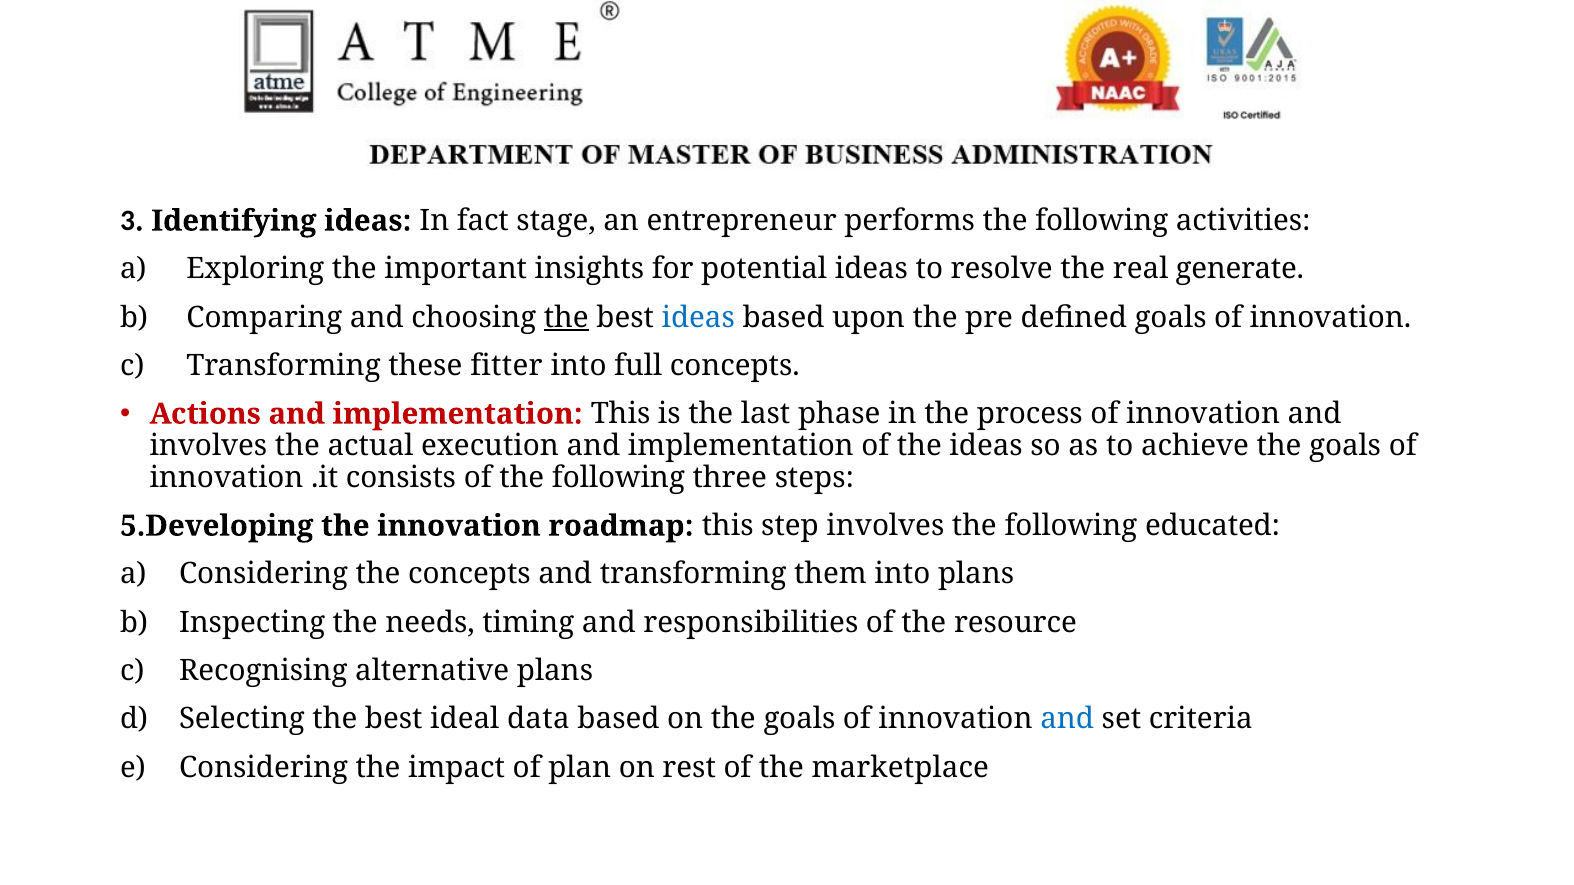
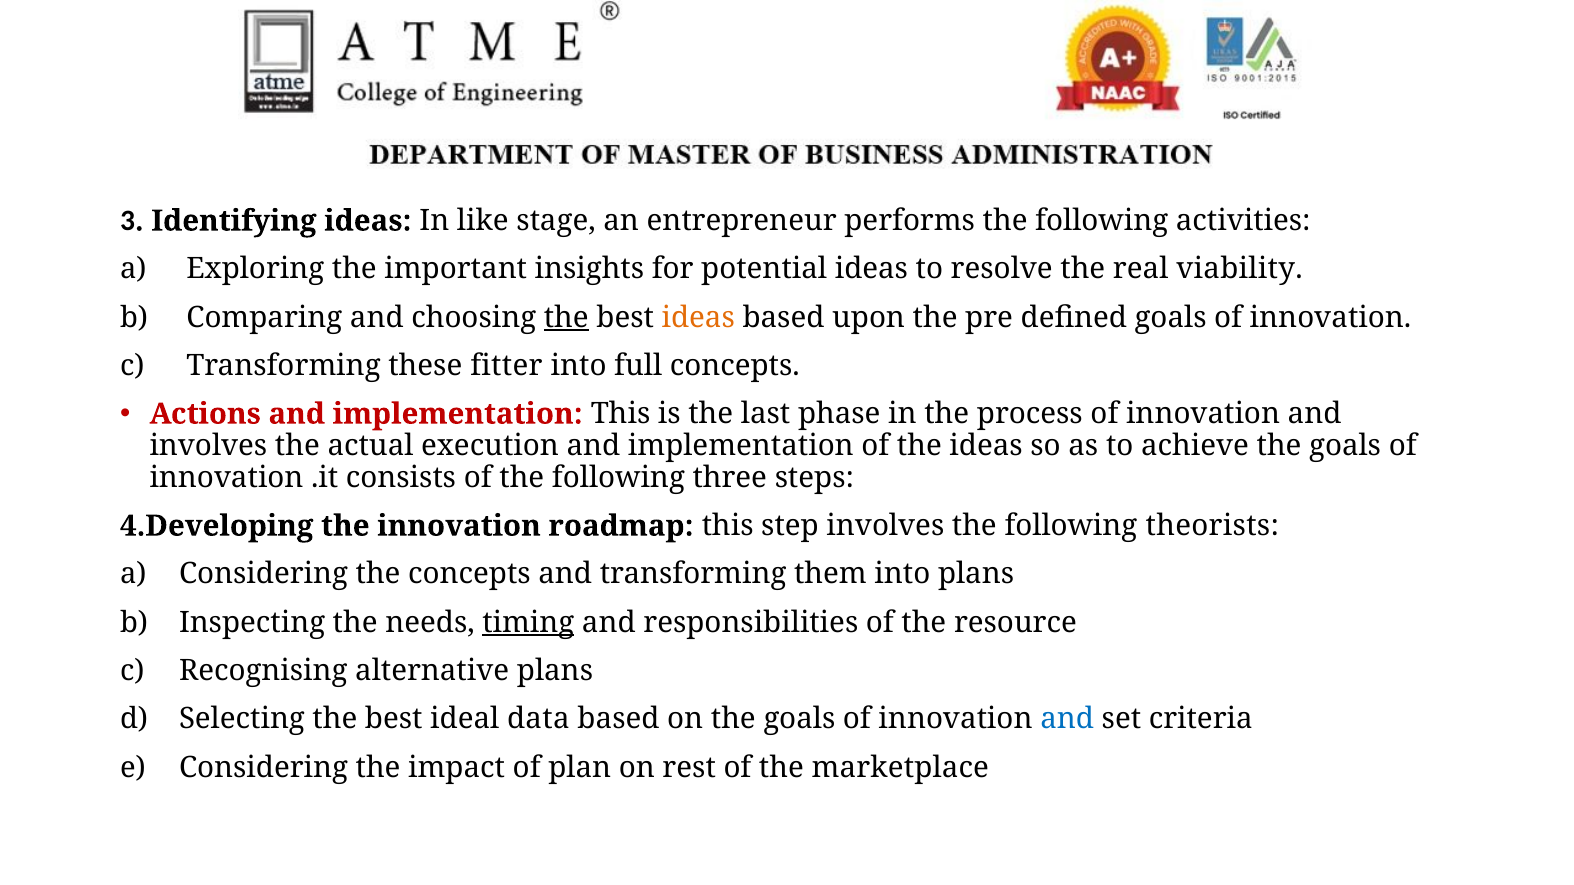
fact: fact -> like (483, 221)
generate: generate -> viability (1239, 269)
ideas colour: blue -> orange (698, 318)
5.Developing: 5.Developing -> 4.Developing (217, 526)
educated: educated -> theorists (1212, 526)
timing underline: none -> present (528, 623)
